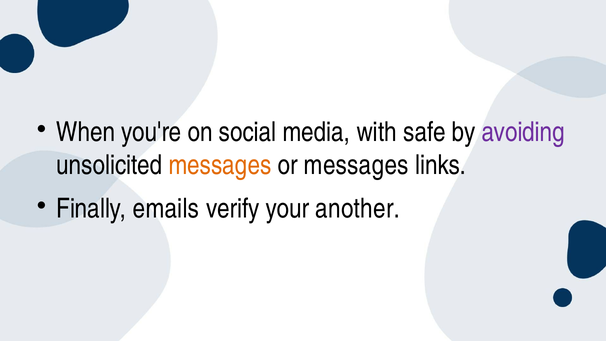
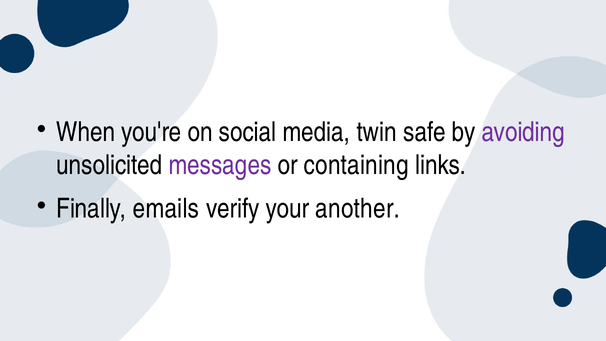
with: with -> twin (377, 132)
messages colour: orange -> purple (220, 165)
or messages: messages -> containing (356, 165)
